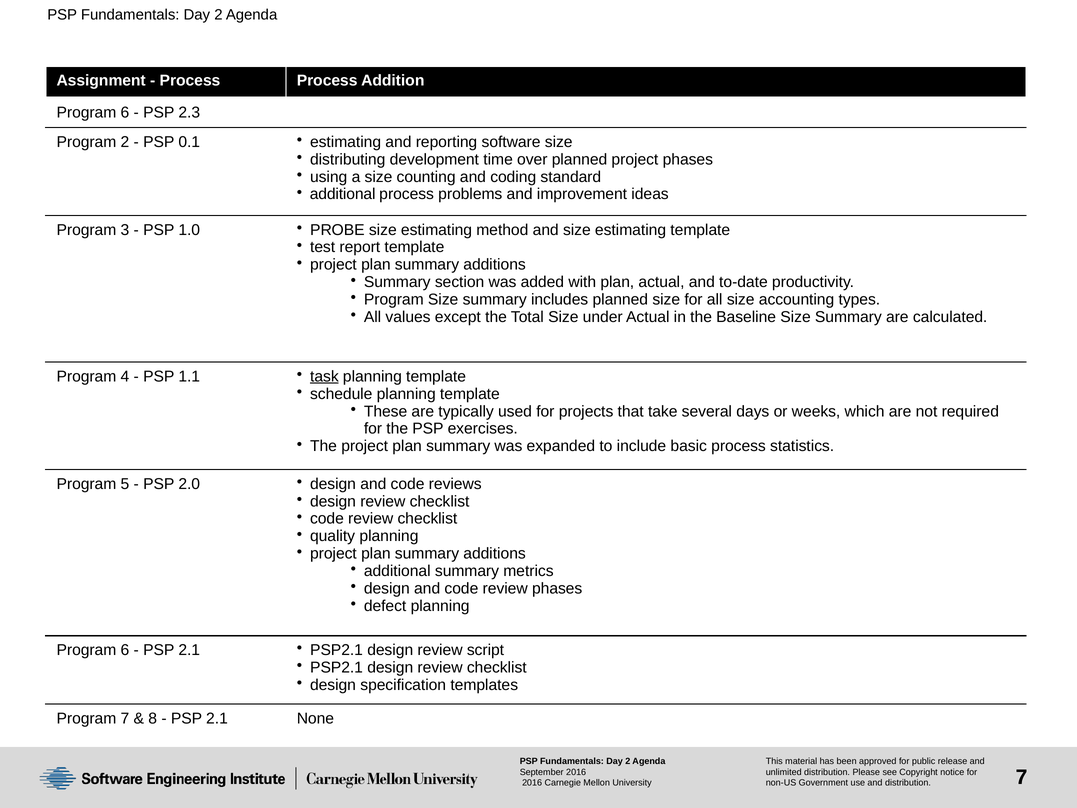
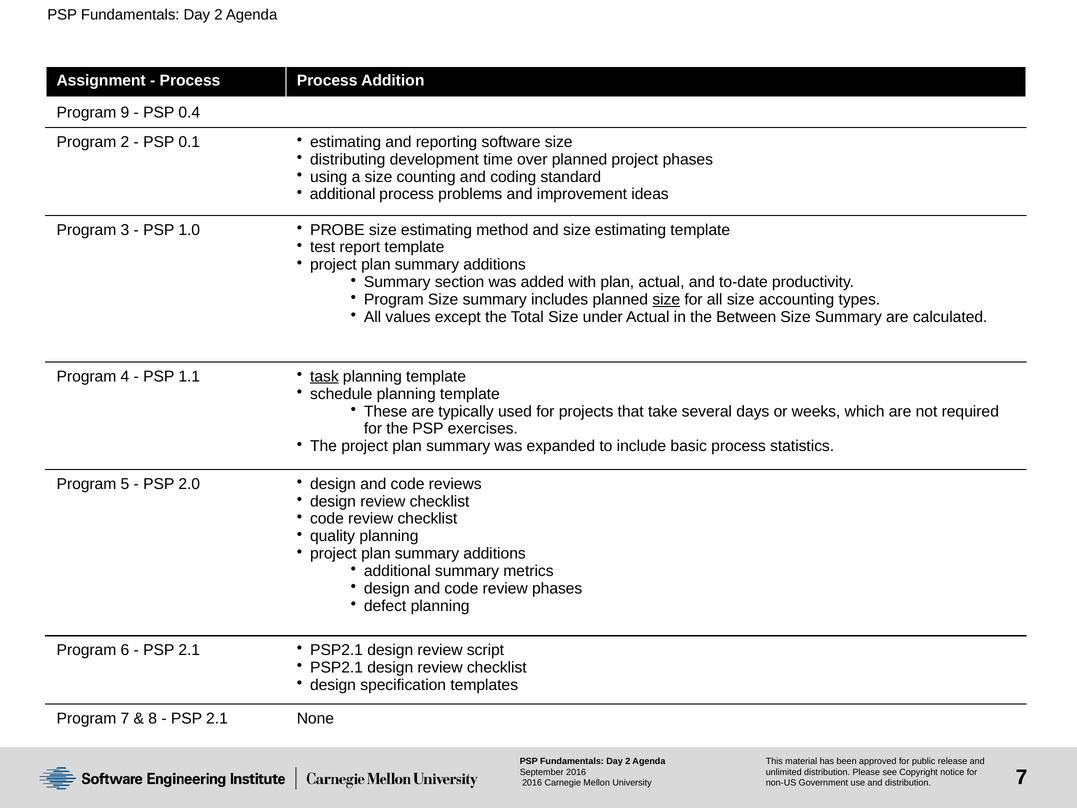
6: 6 -> 9 (125, 113)
2.3: 2.3 -> 0.4 (189, 113)
size underline: none -> present (666, 300)
Baseline: Baseline -> Between (746, 317)
